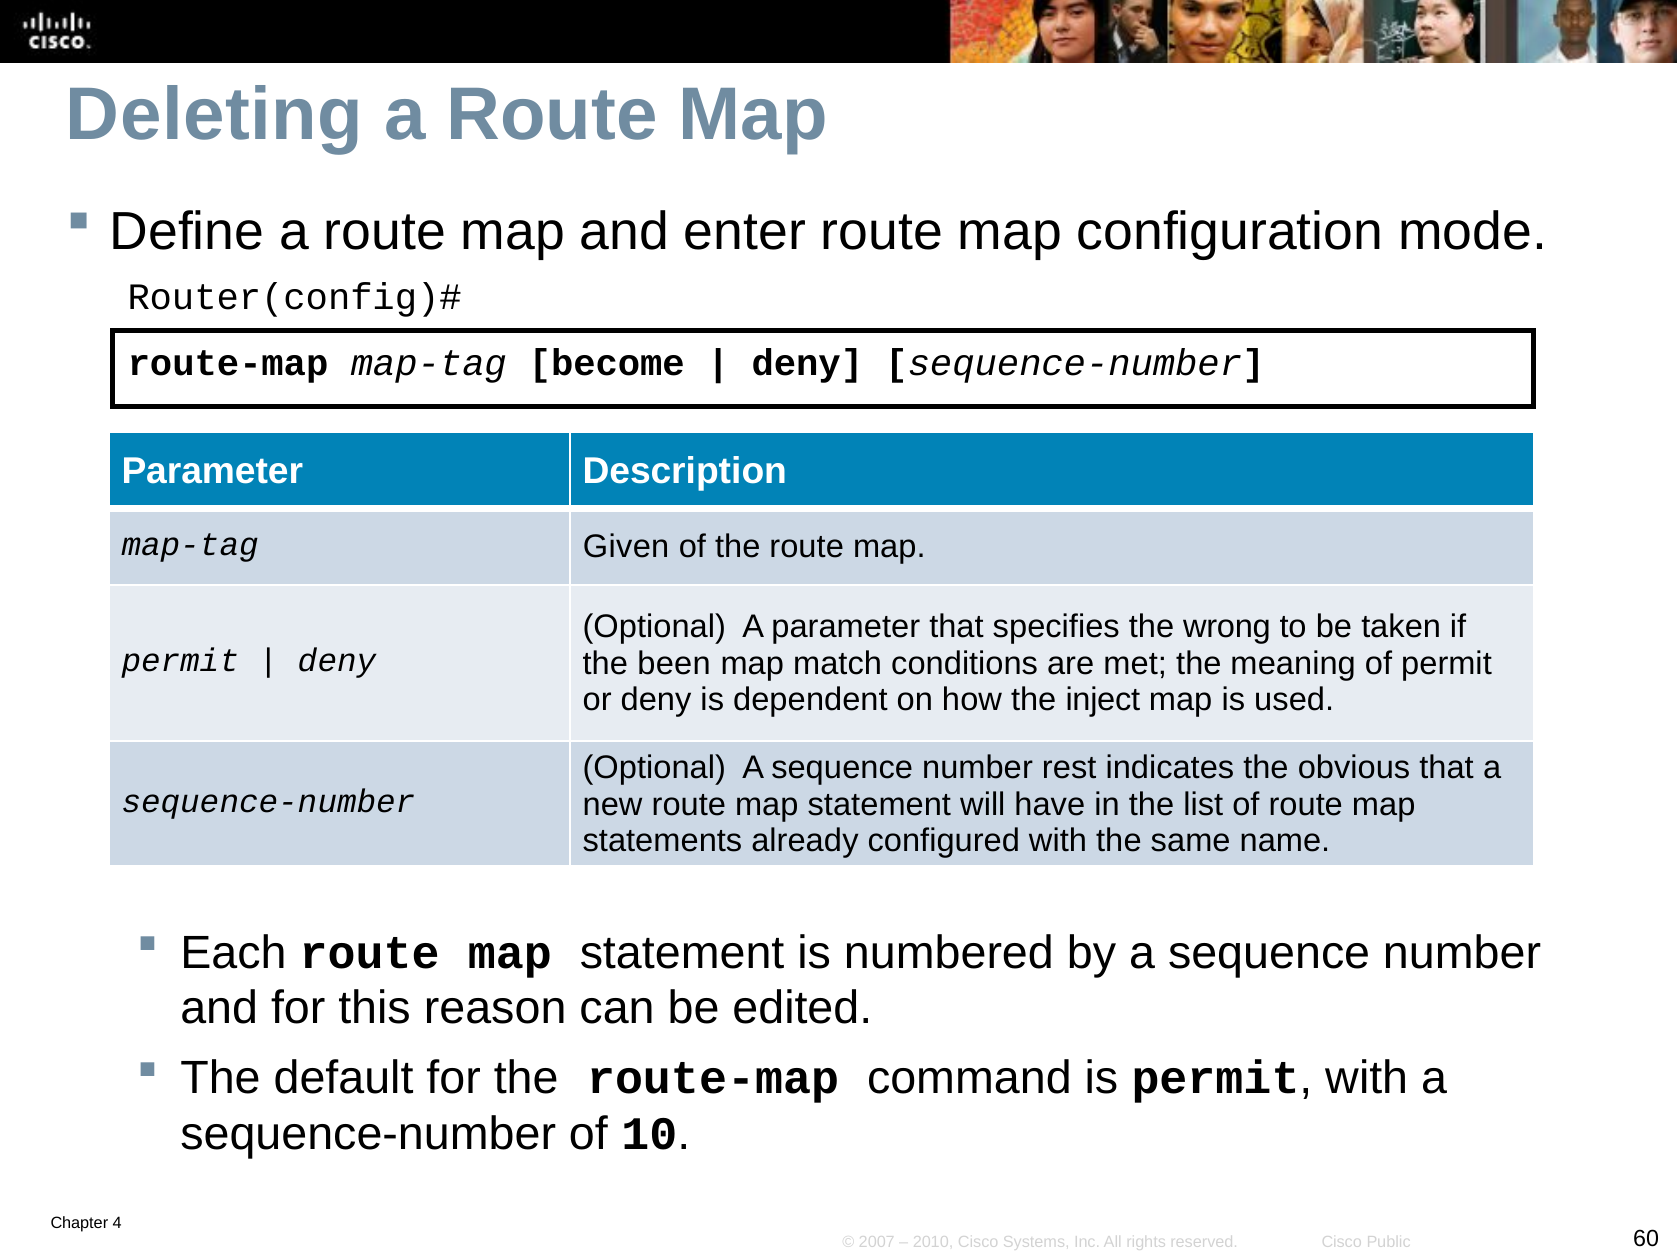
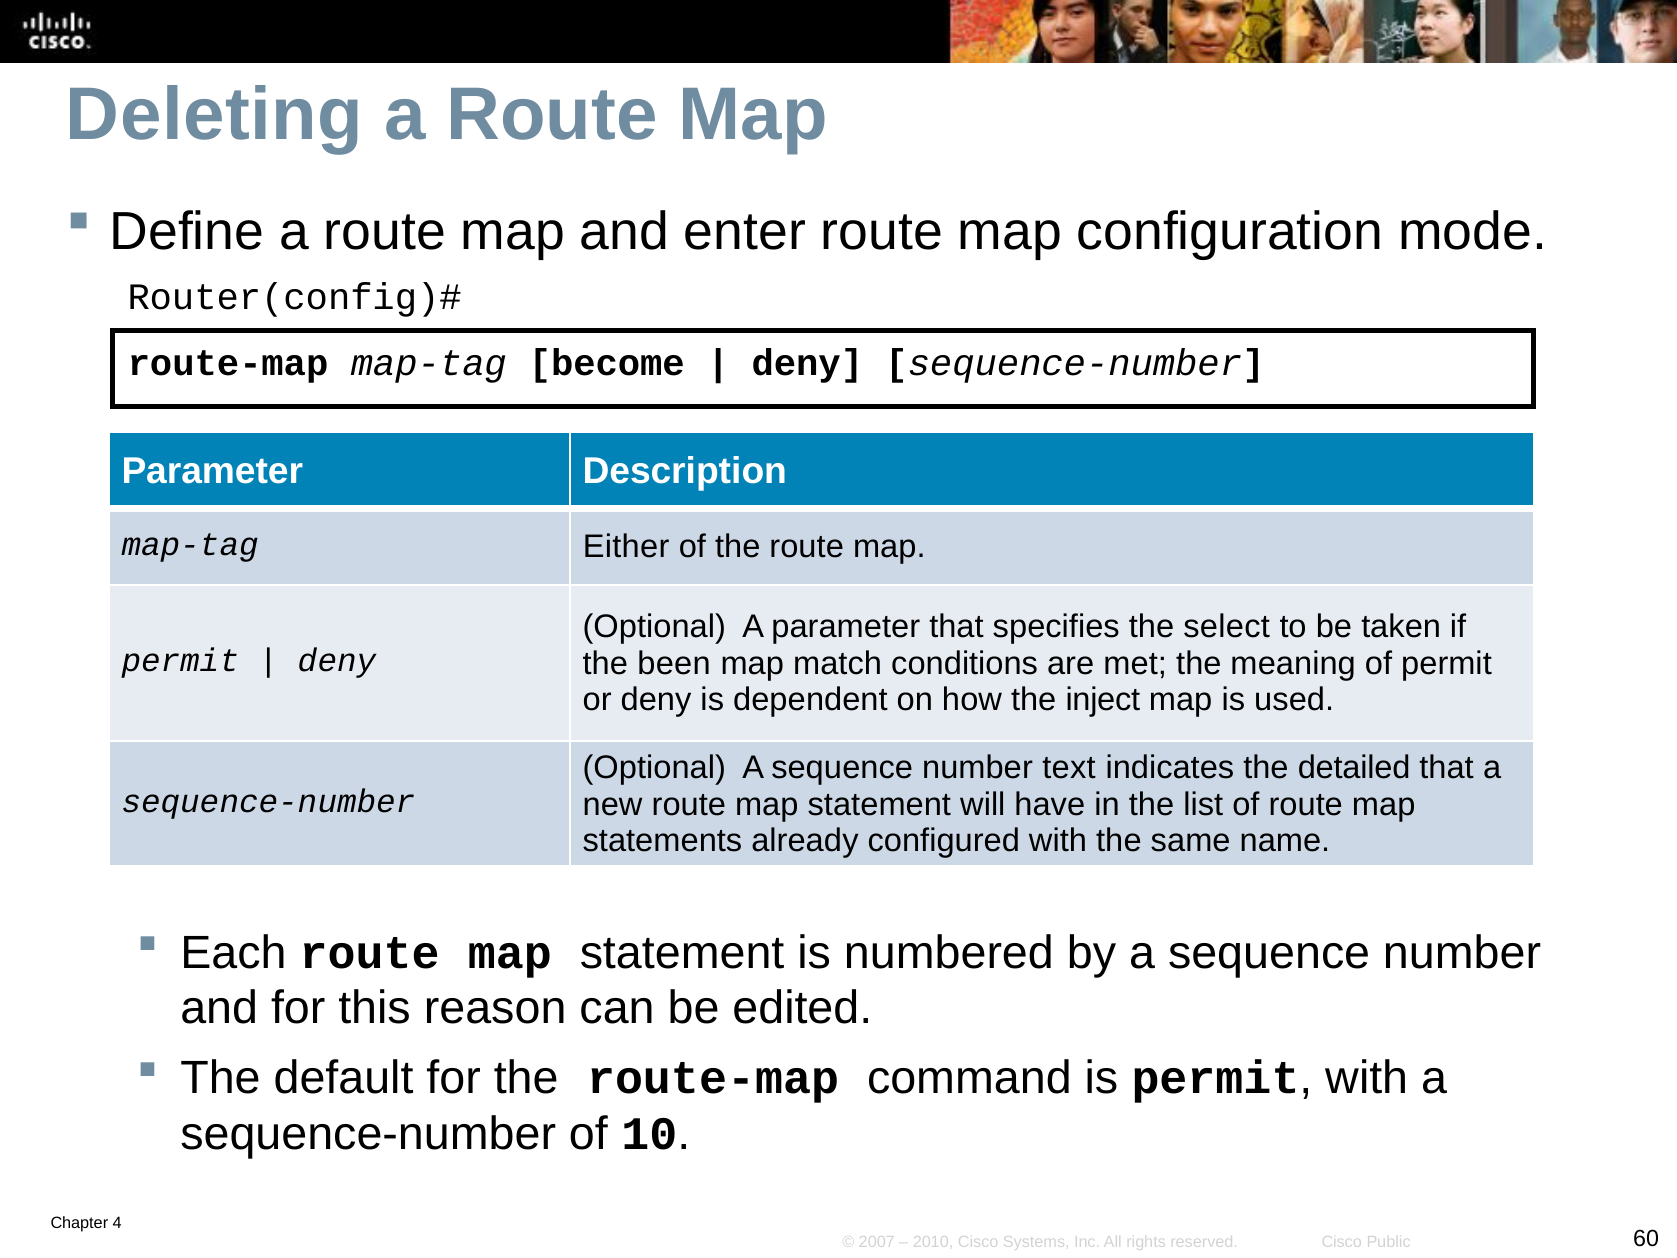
Given: Given -> Either (626, 547)
wrong: wrong -> select (1227, 627)
rest: rest -> text (1069, 768)
obvious: obvious -> detailed (1354, 768)
